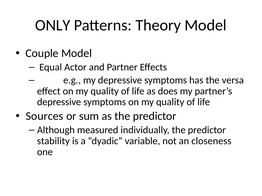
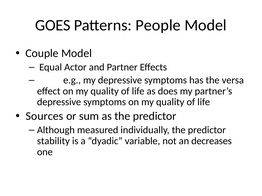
ONLY: ONLY -> GOES (53, 25)
Theory: Theory -> People (158, 25)
closeness: closeness -> decreases (211, 141)
